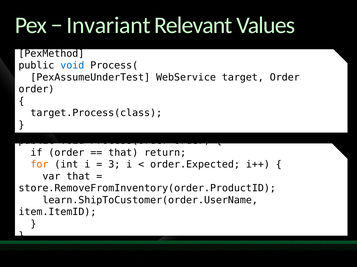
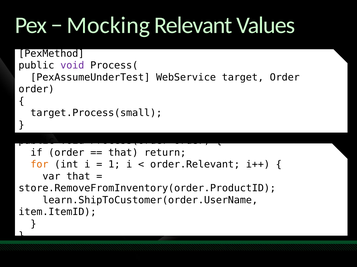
Invariant: Invariant -> Mocking (108, 25)
void colour: blue -> purple (72, 66)
target.Process(class: target.Process(class -> target.Process(small (96, 113)
3: 3 -> 1 (114, 165)
order.Expected: order.Expected -> order.Relevant (195, 165)
